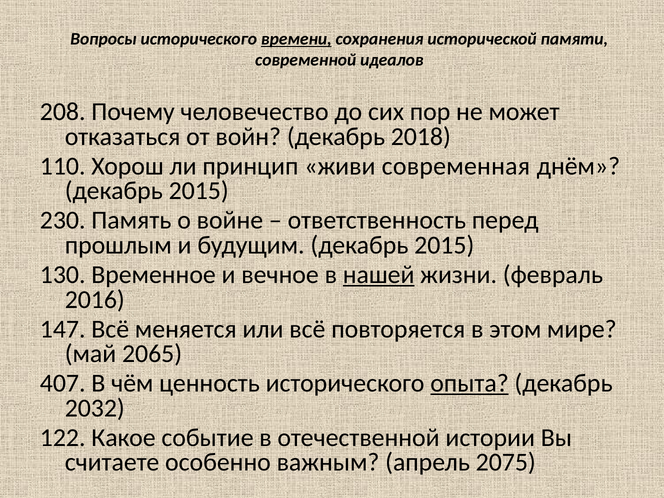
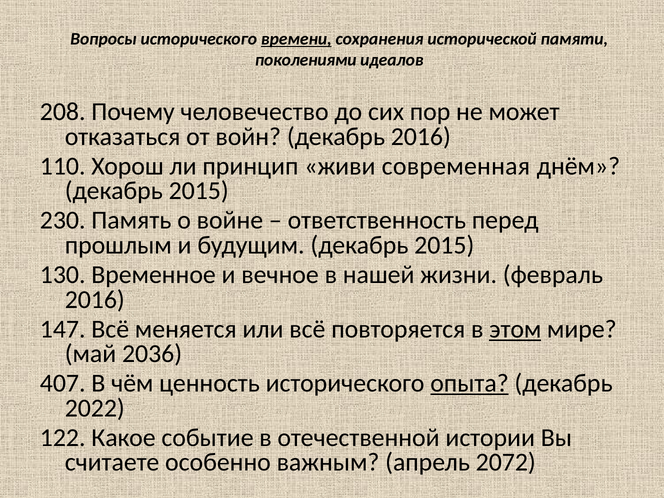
современной: современной -> поколениями (306, 60)
декабрь 2018: 2018 -> 2016 (421, 137)
нашей underline: present -> none (379, 275)
этом underline: none -> present (515, 329)
2065: 2065 -> 2036 (152, 354)
2032: 2032 -> 2022 (95, 408)
2075: 2075 -> 2072 (506, 462)
